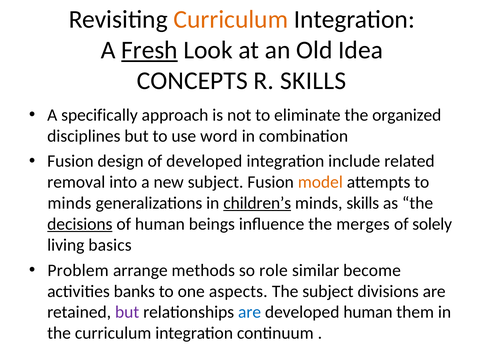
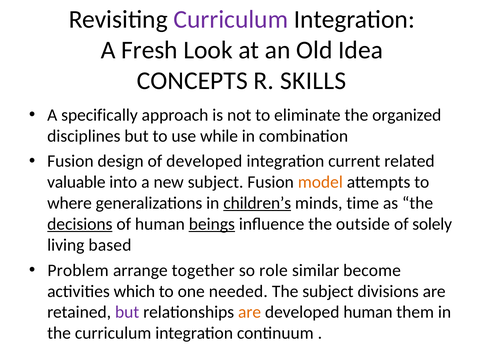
Curriculum colour: orange -> purple (231, 20)
Fresh underline: present -> none (149, 50)
word: word -> while (219, 136)
include: include -> current (354, 161)
removal: removal -> valuable (76, 182)
minds: minds -> where (70, 203)
minds skills: skills -> time (363, 203)
beings underline: none -> present (212, 224)
merges: merges -> outside (363, 224)
basics: basics -> based (110, 245)
methods: methods -> together (203, 270)
banks: banks -> which (134, 291)
aspects: aspects -> needed (238, 291)
are colour: blue -> orange (250, 312)
